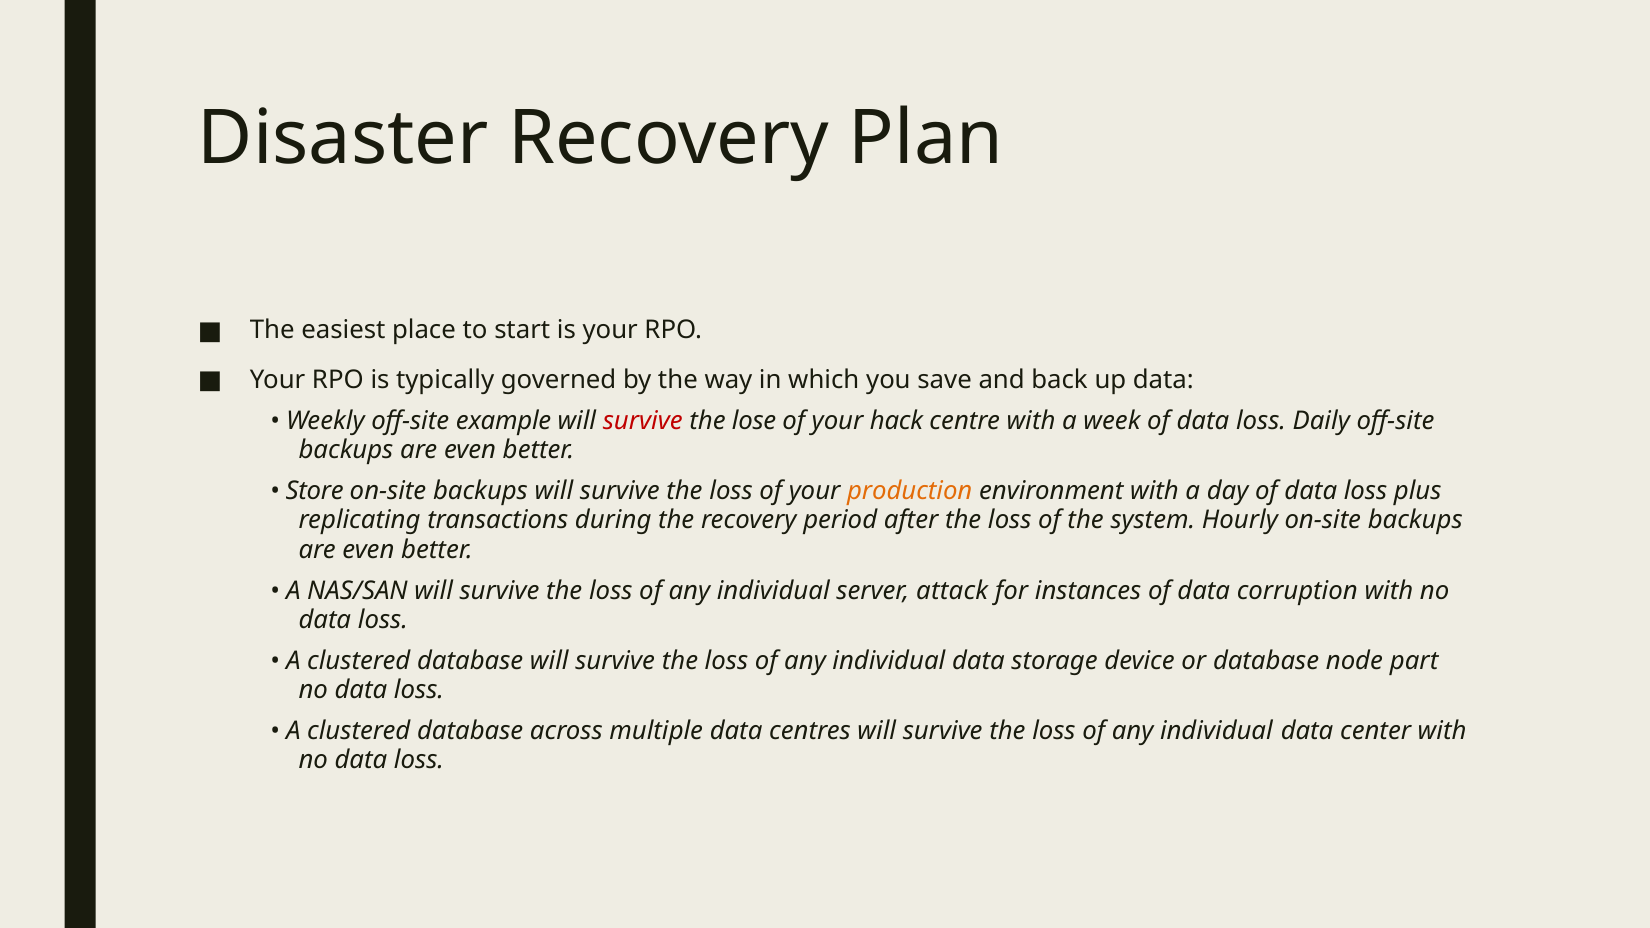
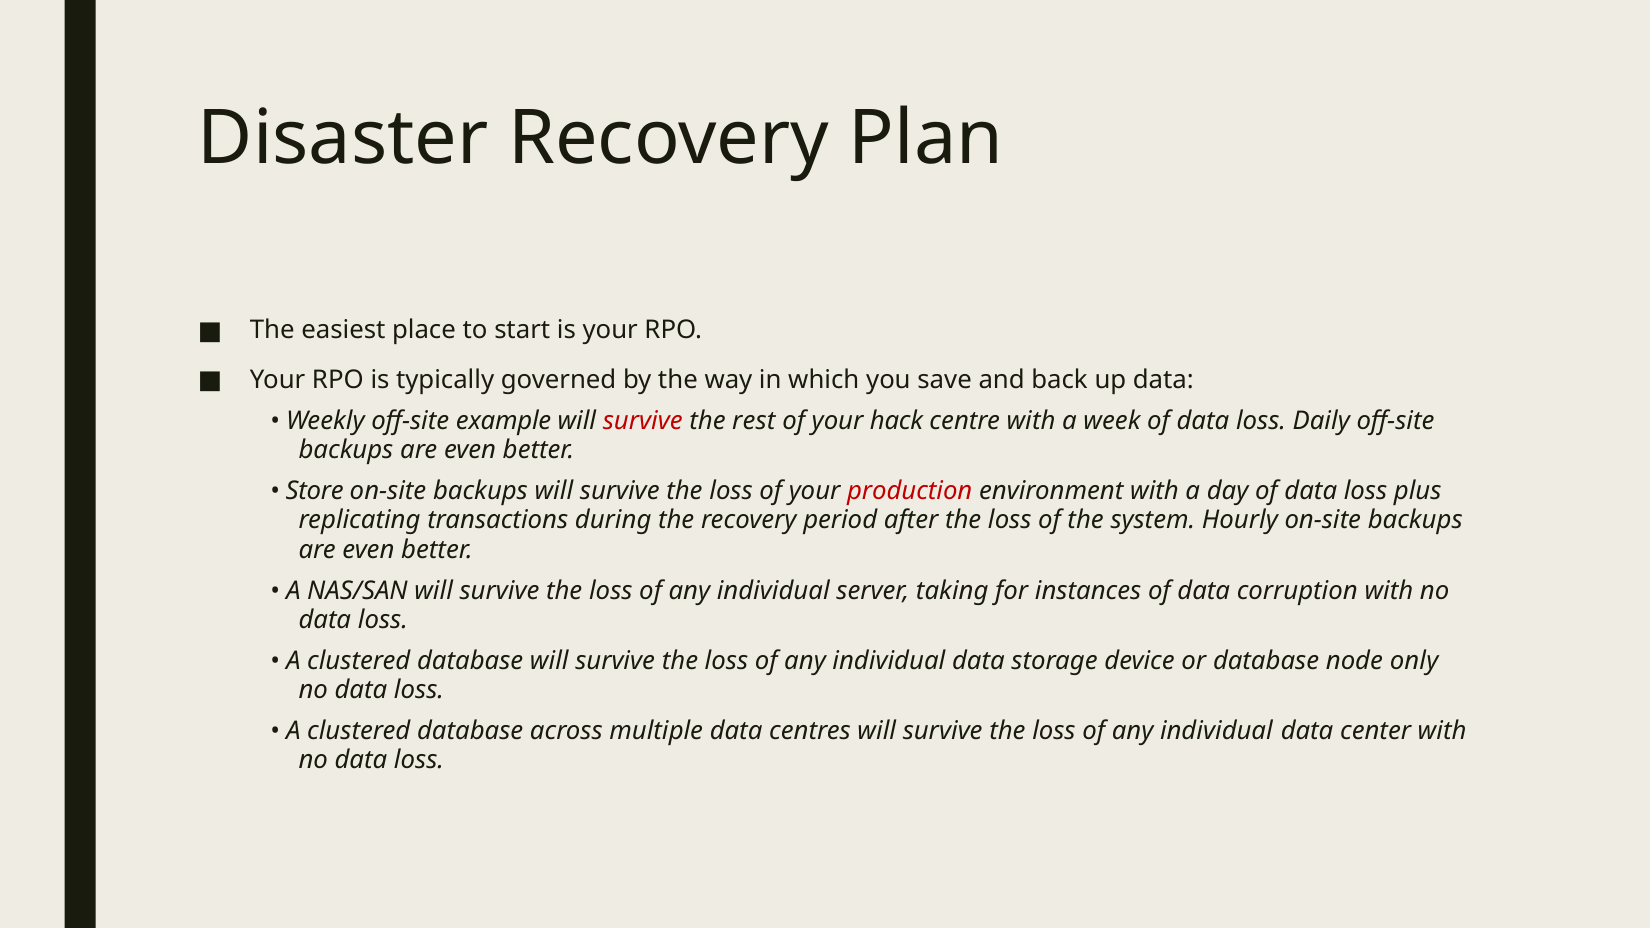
lose: lose -> rest (754, 421)
production colour: orange -> red (910, 491)
attack: attack -> taking (952, 591)
part: part -> only (1414, 661)
